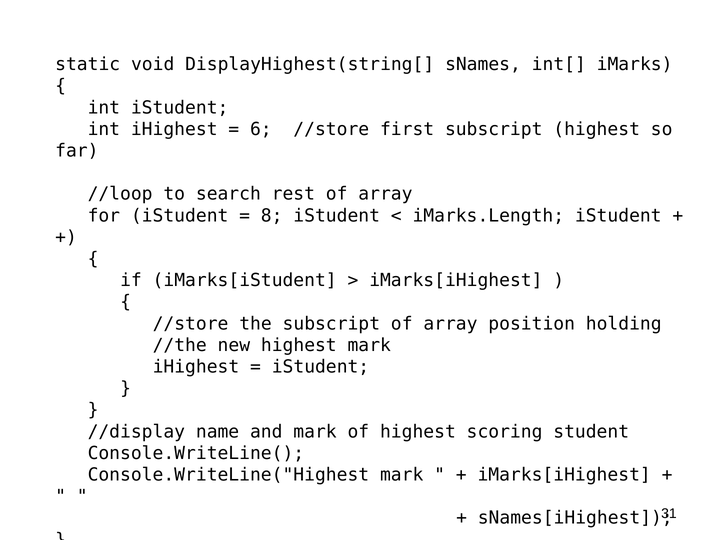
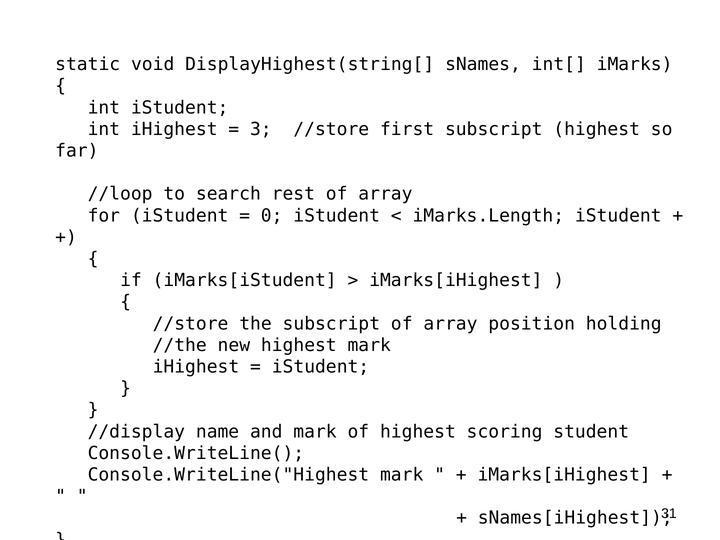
6: 6 -> 3 (261, 129)
8: 8 -> 0 (272, 216)
